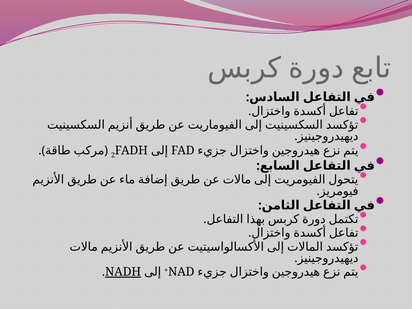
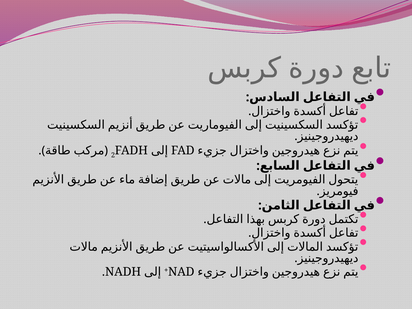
NADH underline: present -> none (123, 272)
